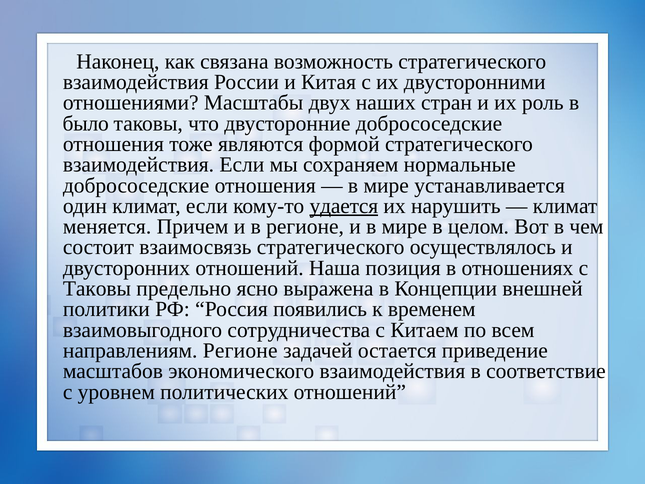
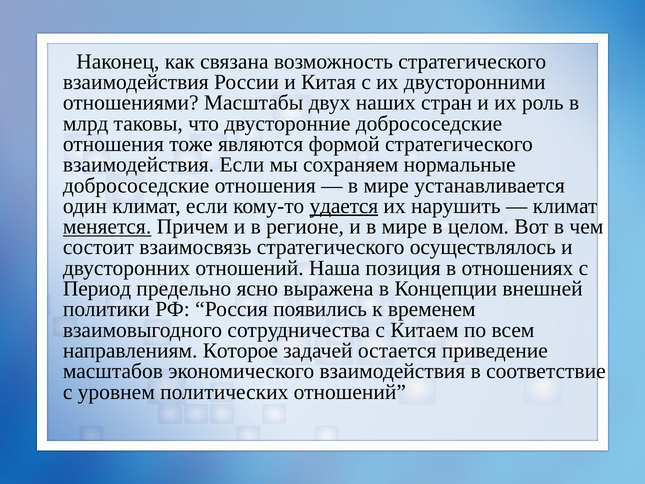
было: было -> млрд (86, 123)
меняется underline: none -> present (107, 227)
Таковы: Таковы -> Период (97, 289)
направлениям Регионе: Регионе -> Которое (240, 350)
